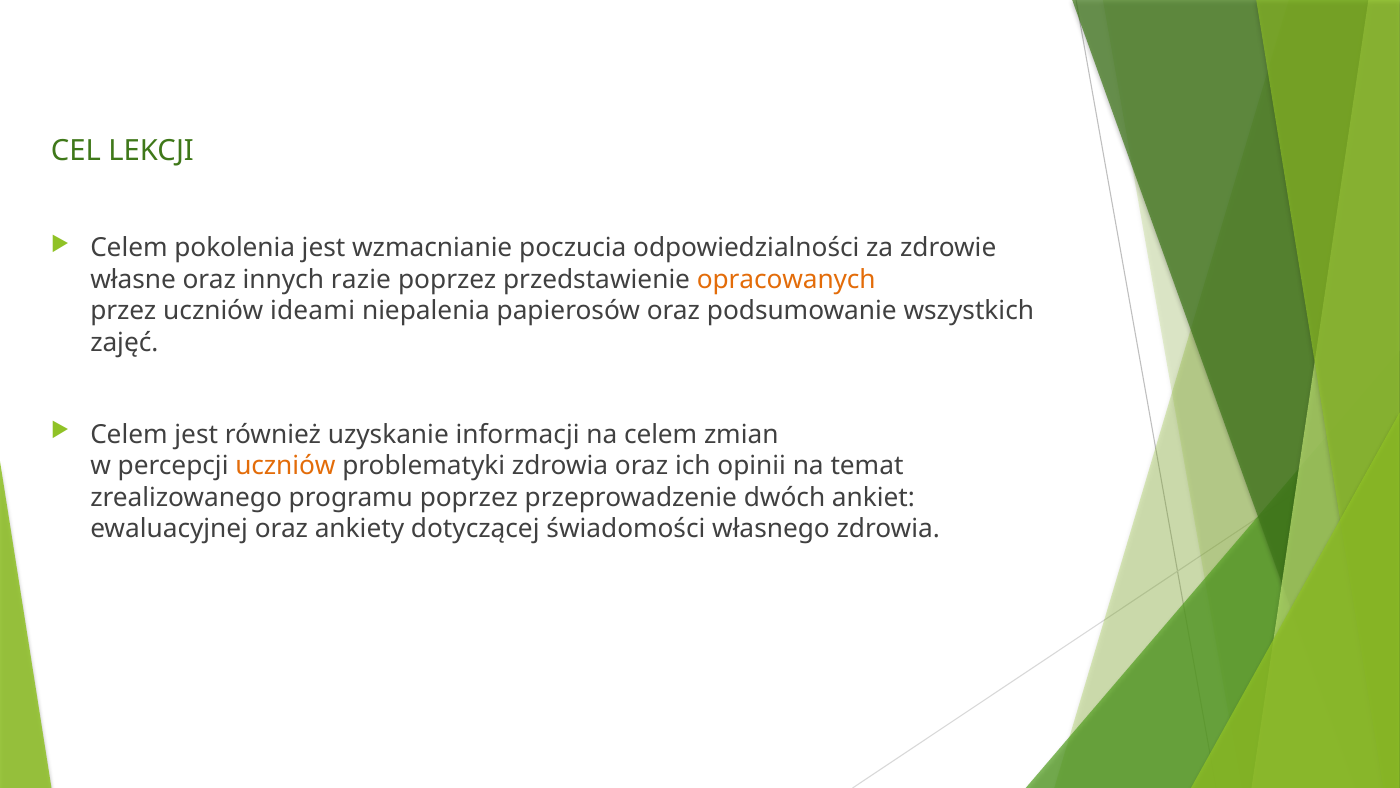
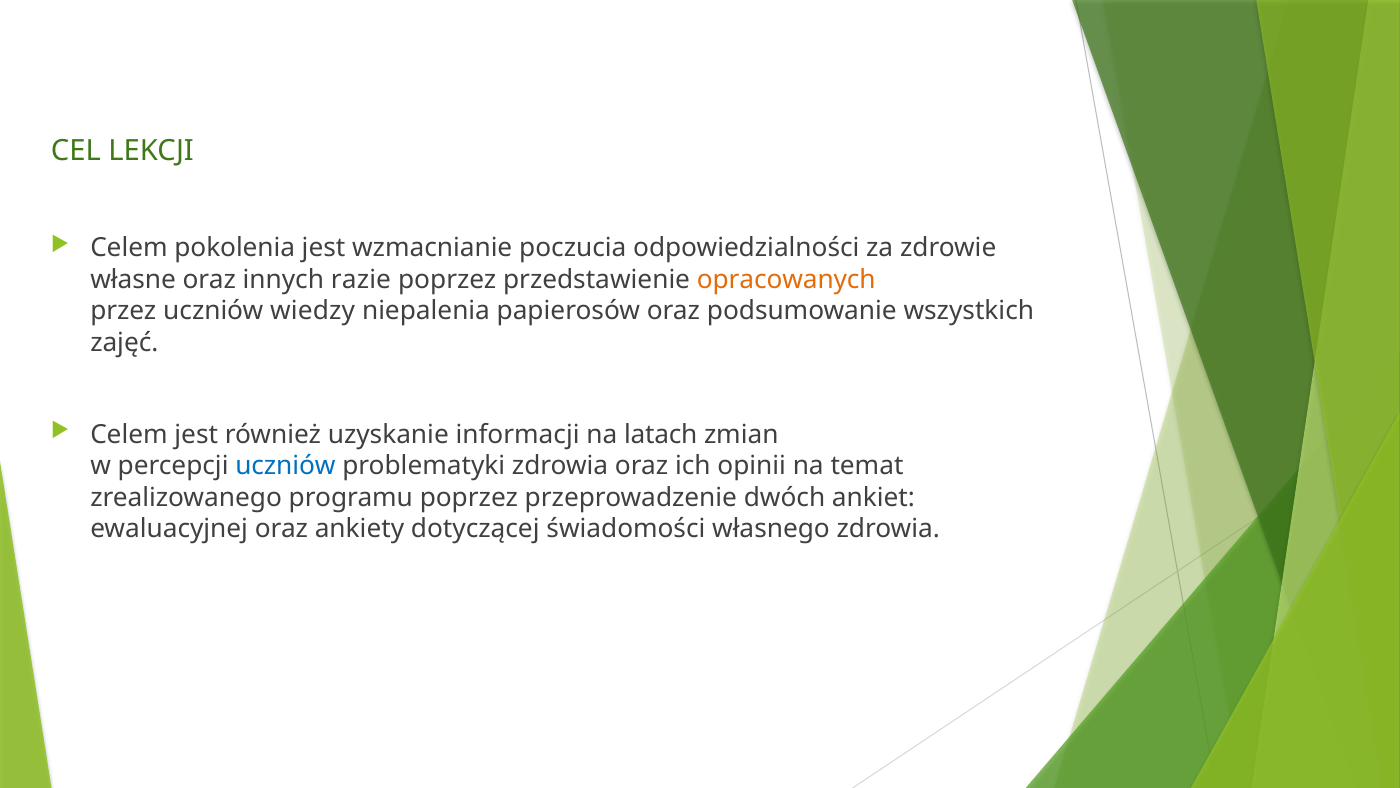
ideami: ideami -> wiedzy (313, 311)
na celem: celem -> latach (661, 434)
uczniów colour: orange -> blue (285, 466)
